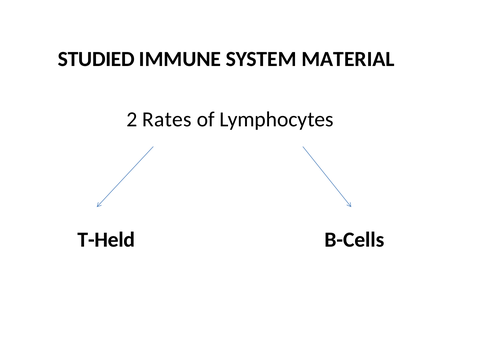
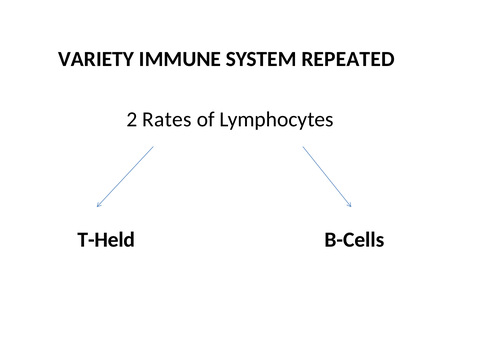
STUDIED: STUDIED -> VARIETY (96, 59)
MATERIAL: MATERIAL -> REPEATED (348, 59)
